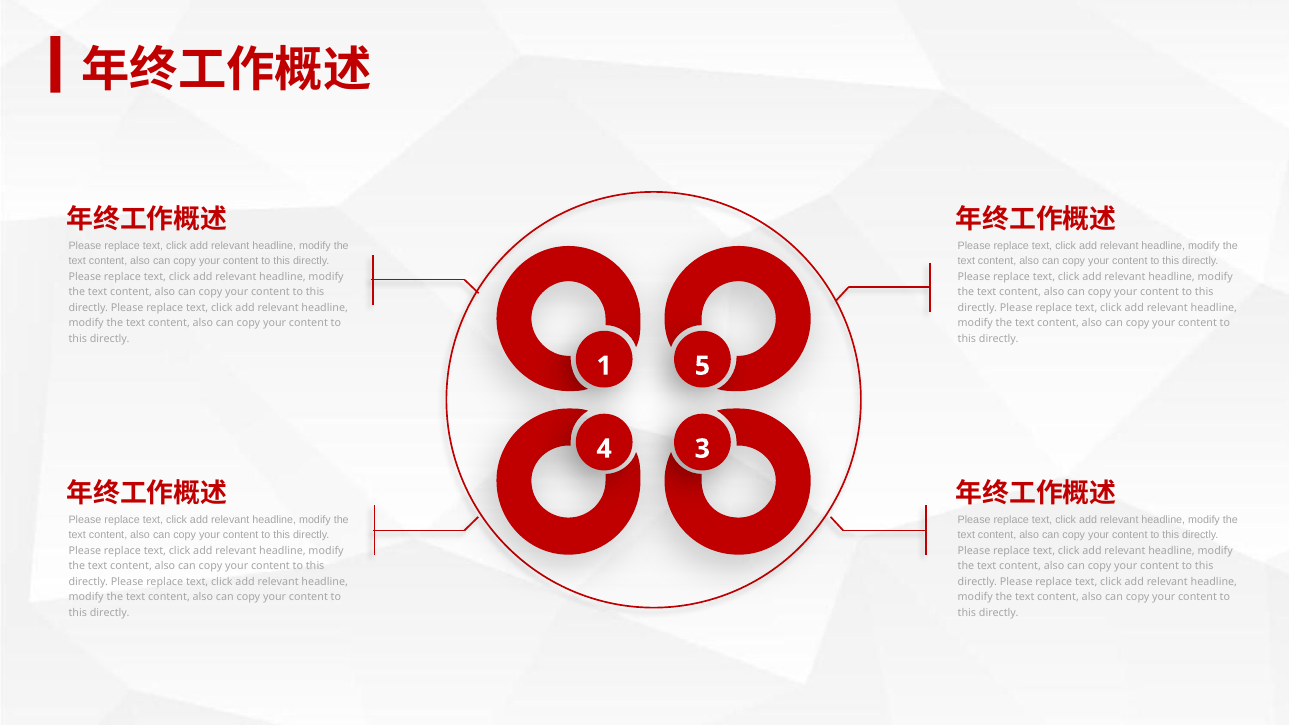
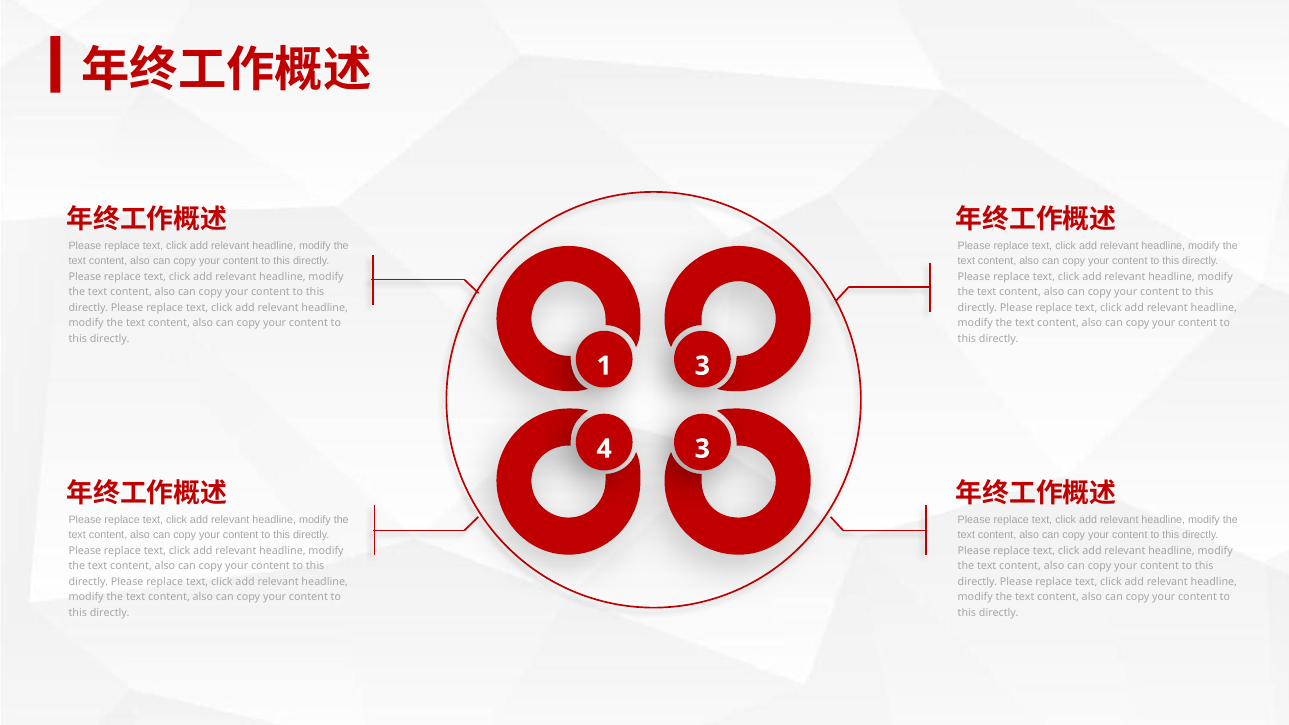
1 5: 5 -> 3 (702, 366)
